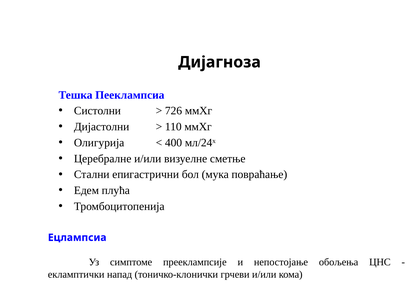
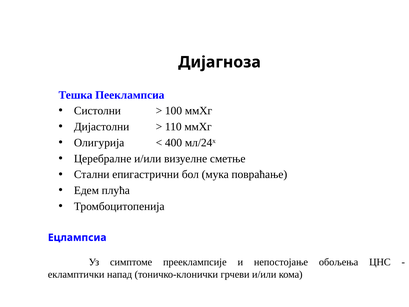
726: 726 -> 100 (174, 111)
